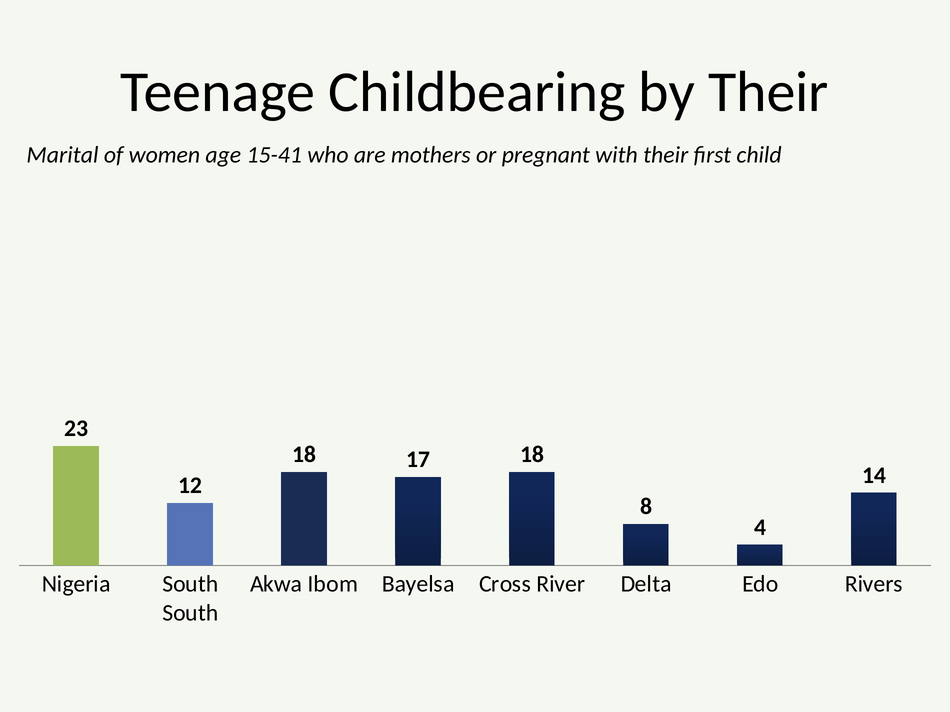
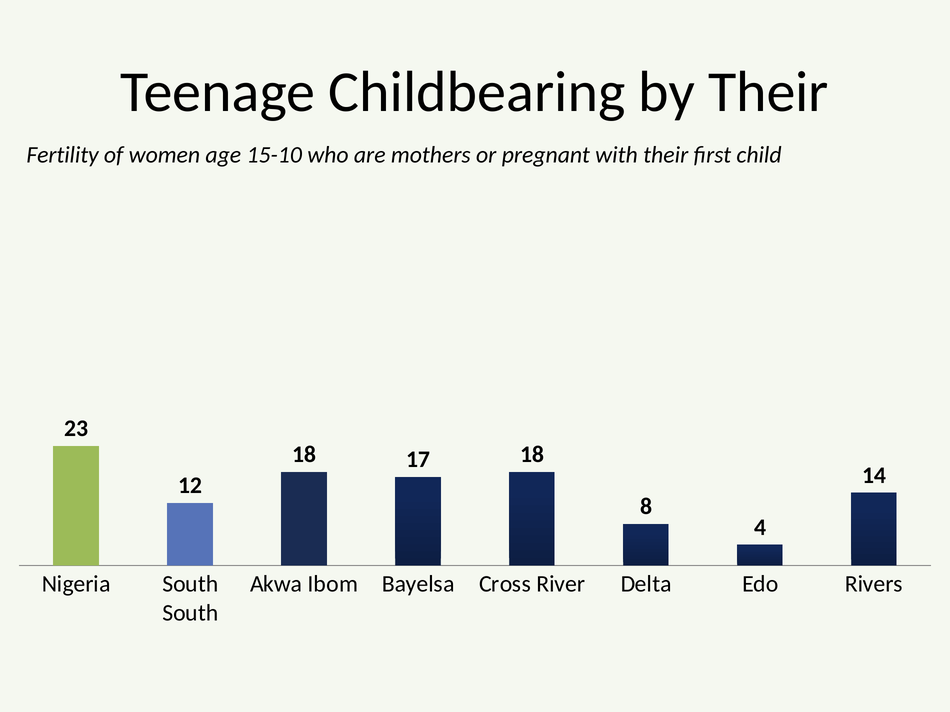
Marital: Marital -> Fertility (63, 155)
15-41: 15-41 -> 15-10 (274, 155)
